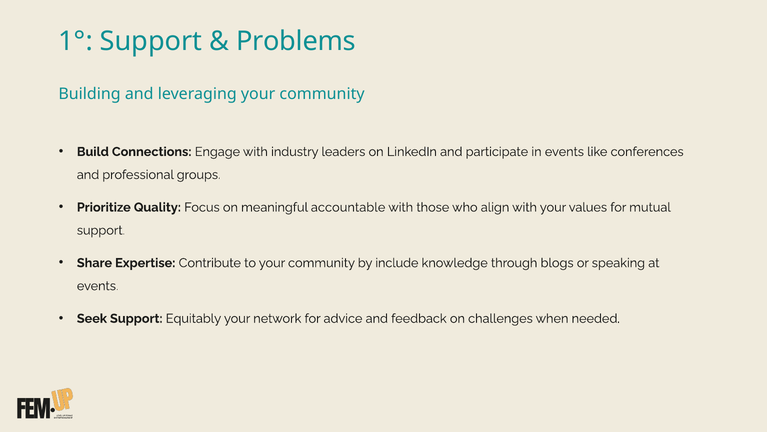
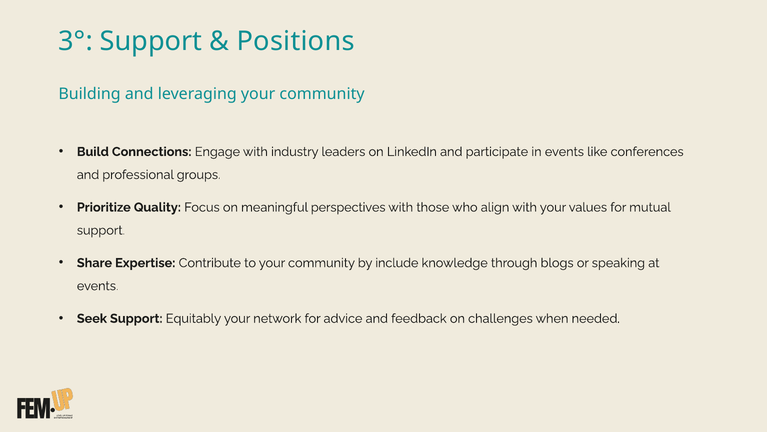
1°: 1° -> 3° (76, 41)
Problems: Problems -> Positions (296, 41)
accountable: accountable -> perspectives (348, 207)
